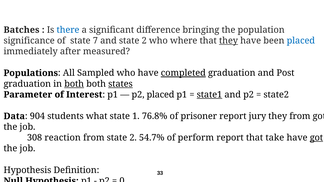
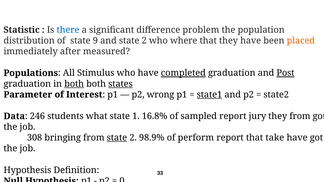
Batches: Batches -> Statistic (22, 30)
bringing: bringing -> problem (201, 30)
significance: significance -> distribution (29, 41)
7: 7 -> 9 (95, 41)
they underline: present -> none (229, 41)
placed colour: blue -> orange (301, 41)
Sampled: Sampled -> Stimulus (96, 73)
Post underline: none -> present (285, 73)
p2 placed: placed -> wrong (161, 95)
904: 904 -> 246 (37, 116)
76.8%: 76.8% -> 16.8% (155, 116)
prisoner: prisoner -> sampled (199, 116)
reaction: reaction -> bringing (63, 138)
state underline: none -> present (117, 138)
54.7%: 54.7% -> 98.9% (152, 138)
got underline: present -> none (316, 138)
